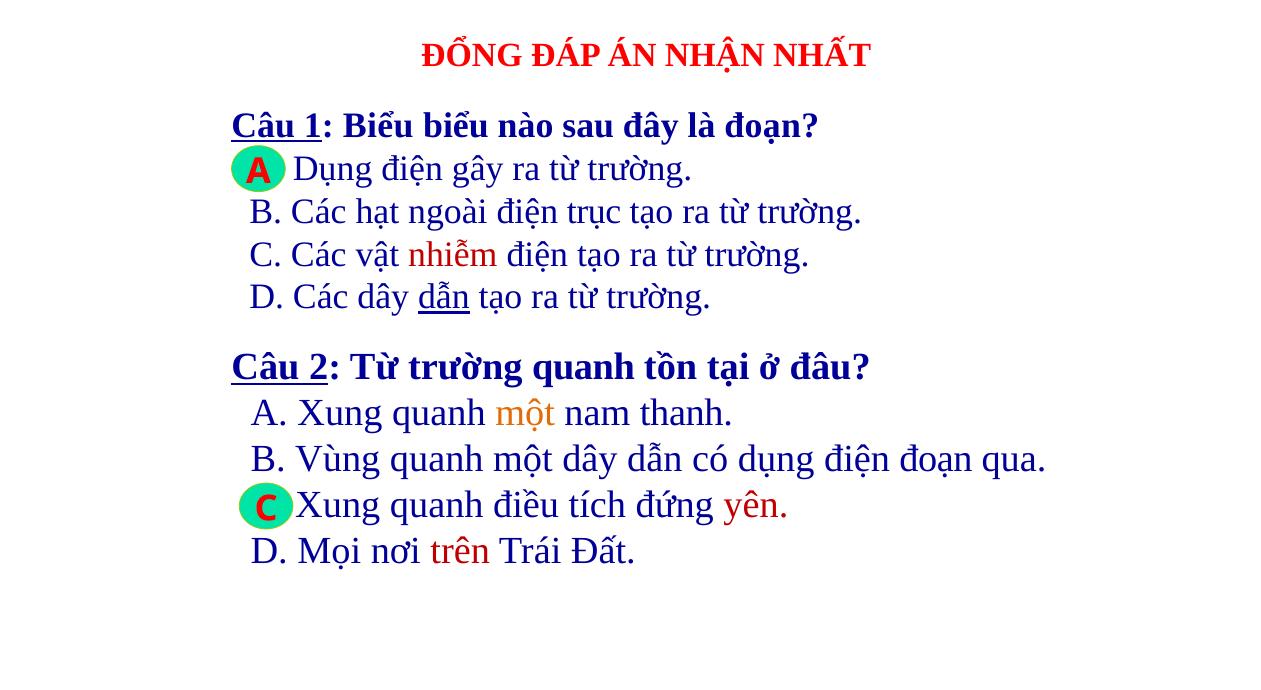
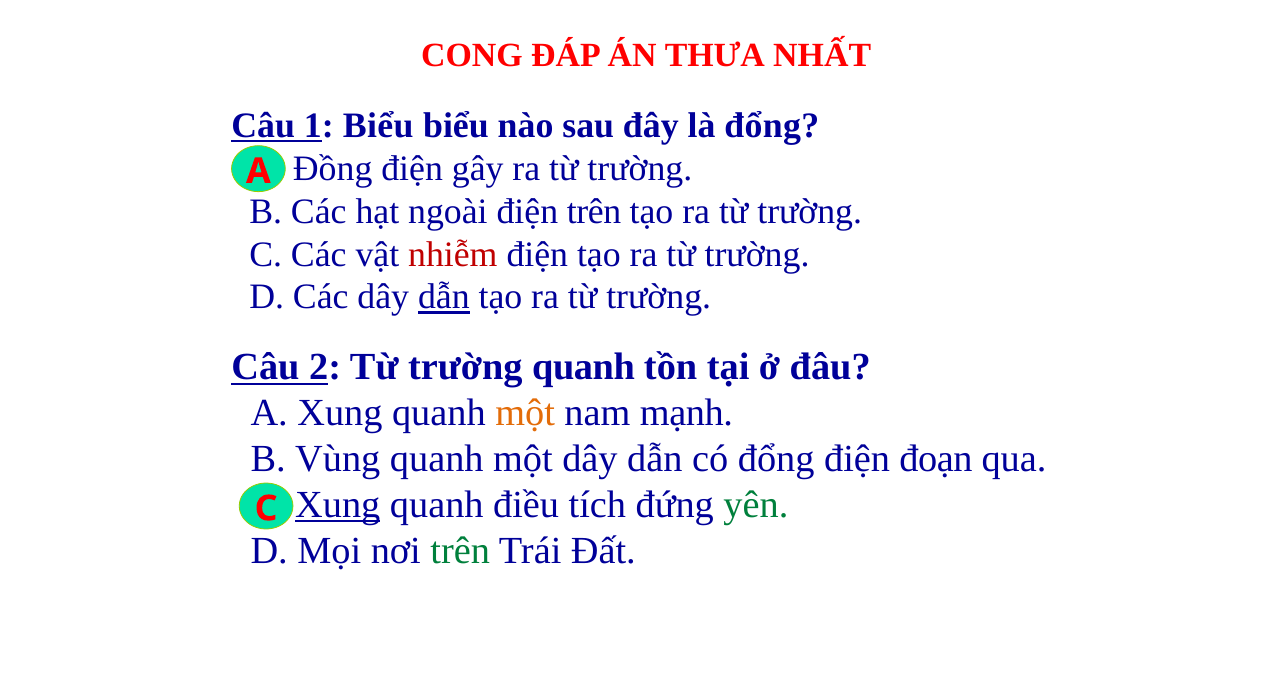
ĐỔNG: ĐỔNG -> CONG (472, 55)
NHẬN: NHẬN -> THƯA (715, 55)
là đoạn: đoạn -> đổng (772, 126)
Dụng: Dụng -> Đồng (333, 169)
điện trục: trục -> trên (594, 212)
thanh: thanh -> mạnh (686, 413)
có dụng: dụng -> đổng (776, 459)
Xung underline: none -> present (338, 505)
yên colour: red -> green (756, 505)
trên colour: red -> green (460, 551)
